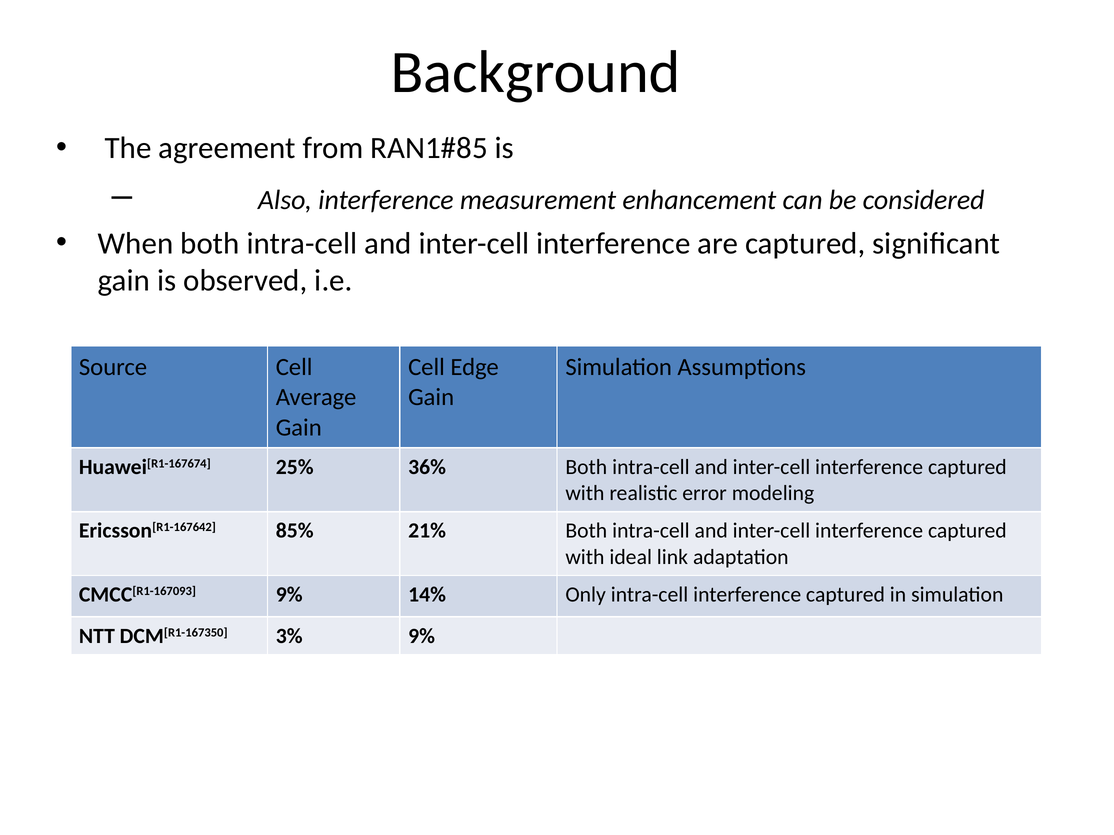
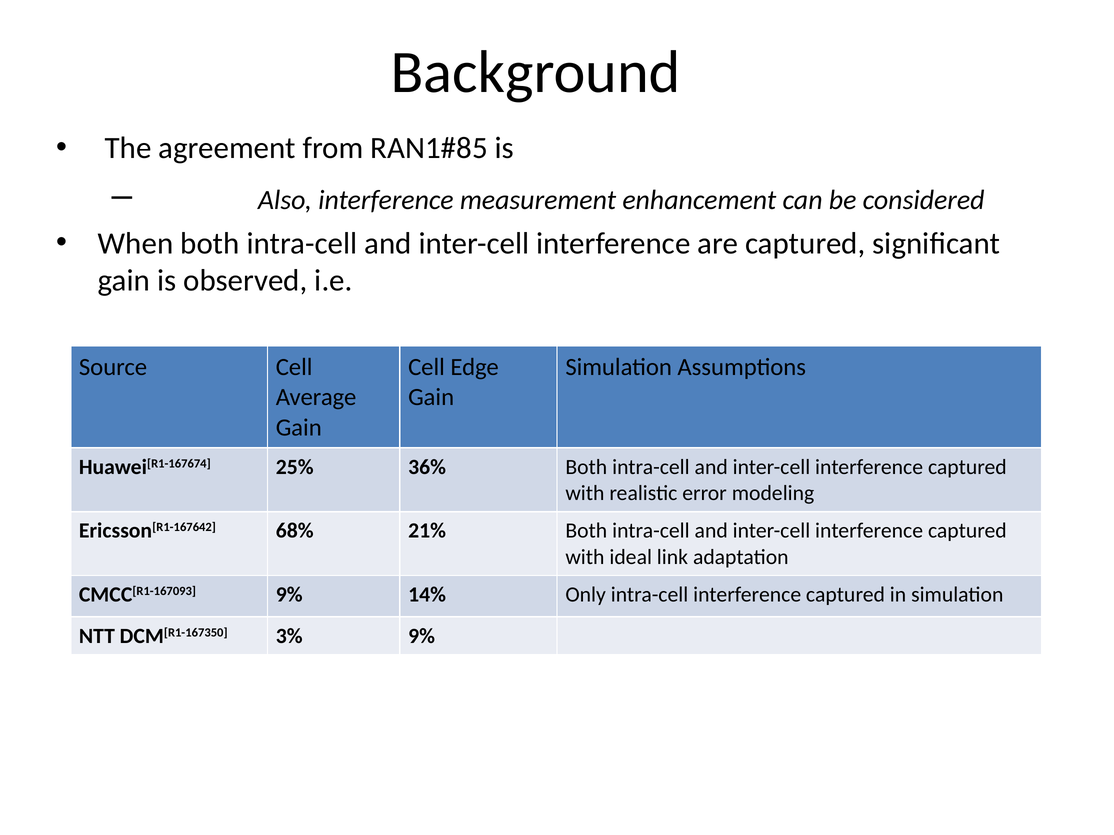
85%: 85% -> 68% (295, 531)
